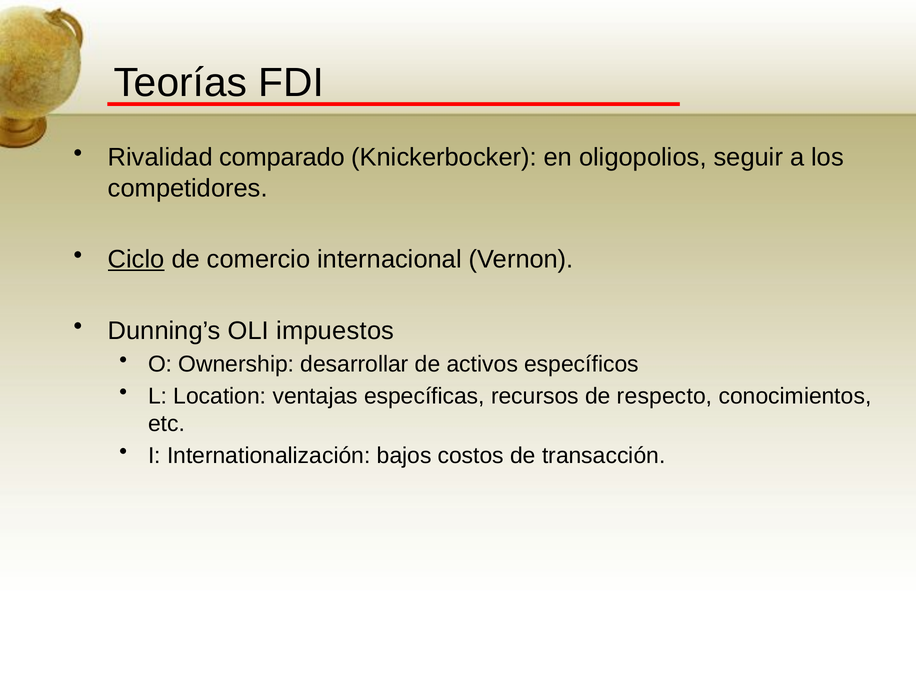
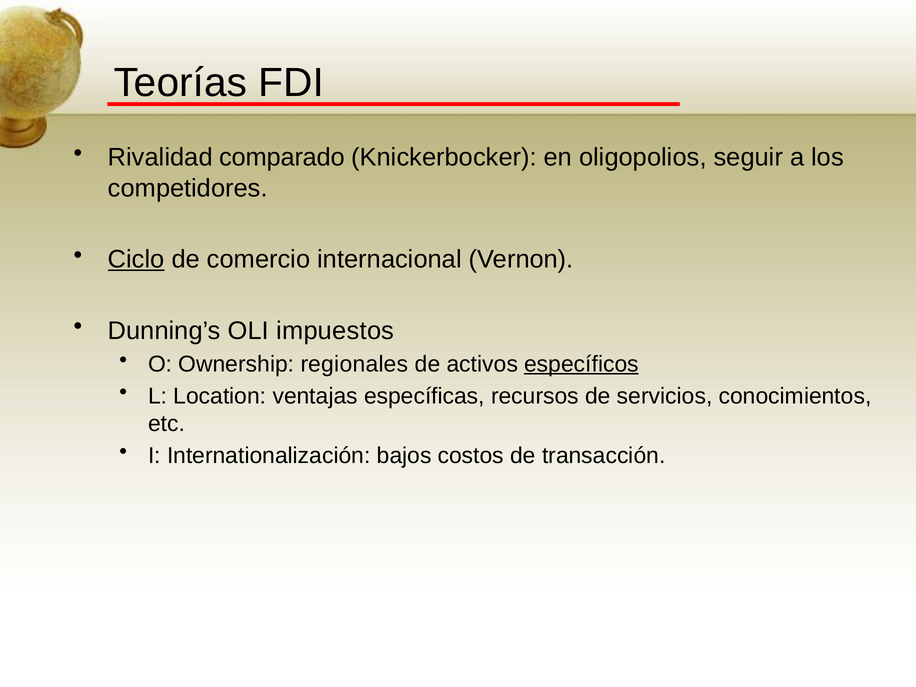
desarrollar: desarrollar -> regionales (354, 364)
específicos underline: none -> present (581, 364)
respecto: respecto -> servicios (665, 396)
